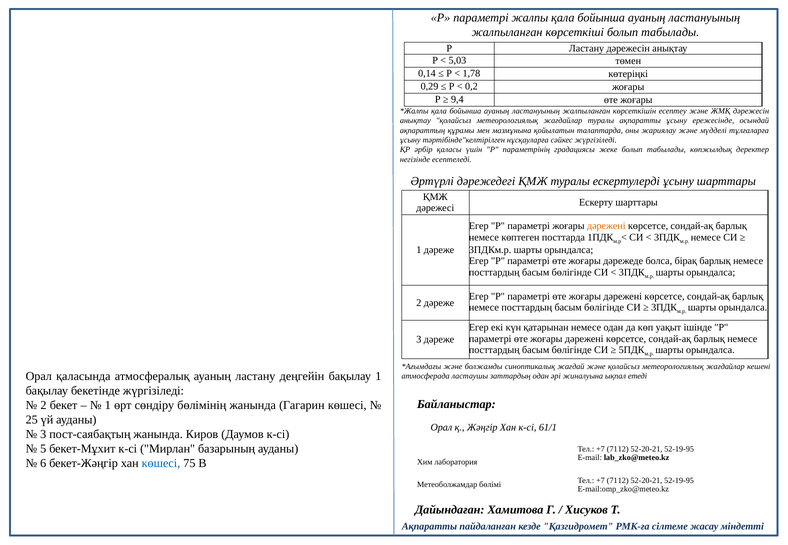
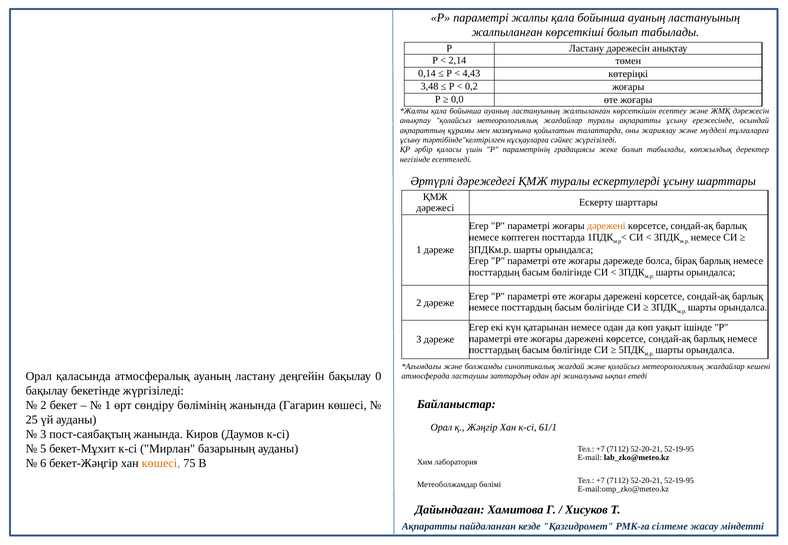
5,03: 5,03 -> 2,14 (457, 61)
1,78: 1,78 -> 4,43 (471, 74)
0,29: 0,29 -> 3,48 (430, 87)
9,4: 9,4 -> 0,0 (457, 100)
бақылау 1: 1 -> 0 (378, 377)
көшесі colour: blue -> orange (161, 464)
